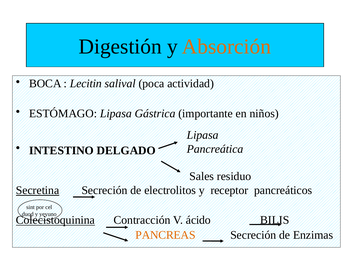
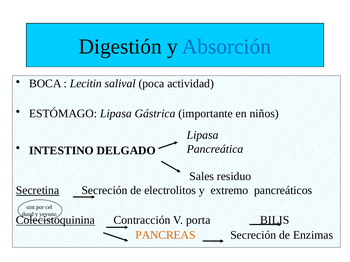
Absorción colour: orange -> blue (226, 47)
receptor: receptor -> extremo (229, 191)
ácido: ácido -> porta (198, 220)
